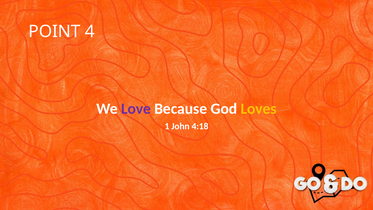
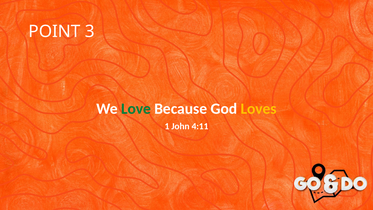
4: 4 -> 3 (90, 31)
Love colour: purple -> green (136, 109)
4:18: 4:18 -> 4:11 (200, 126)
